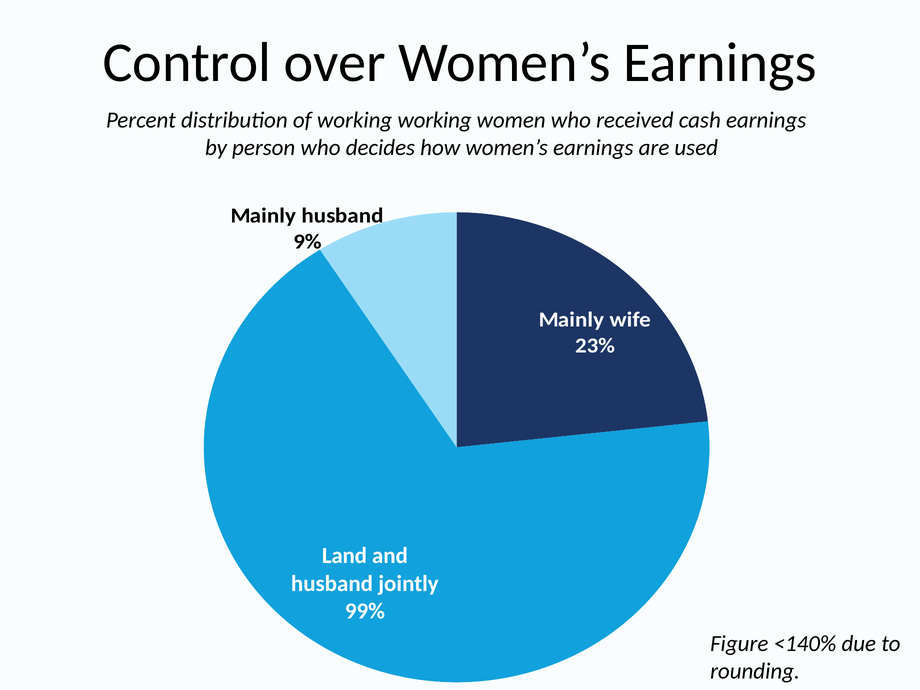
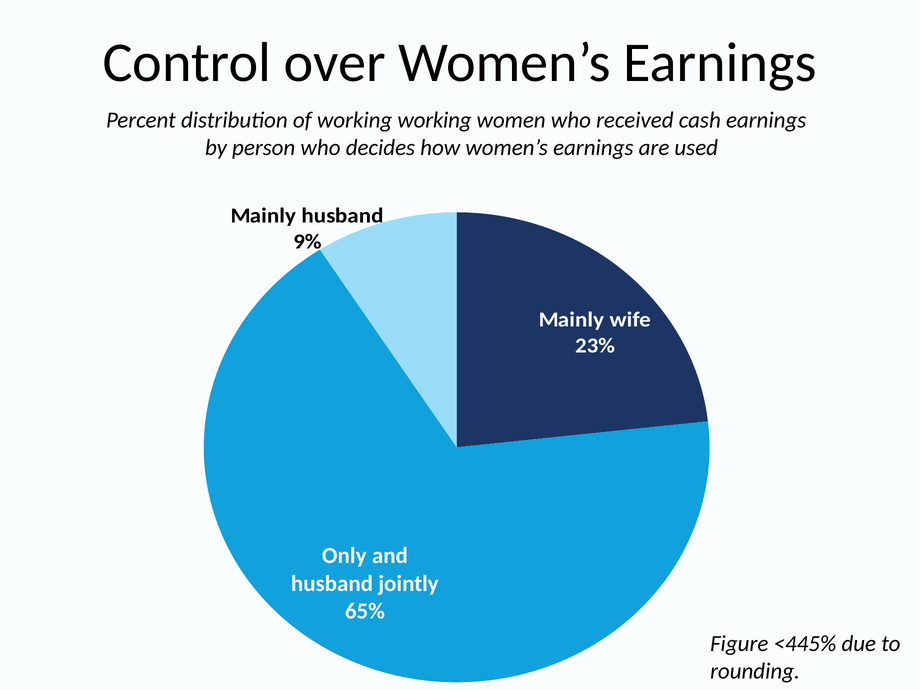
Land: Land -> Only (344, 556)
99%: 99% -> 65% (365, 611)
<140%: <140% -> <445% (805, 644)
